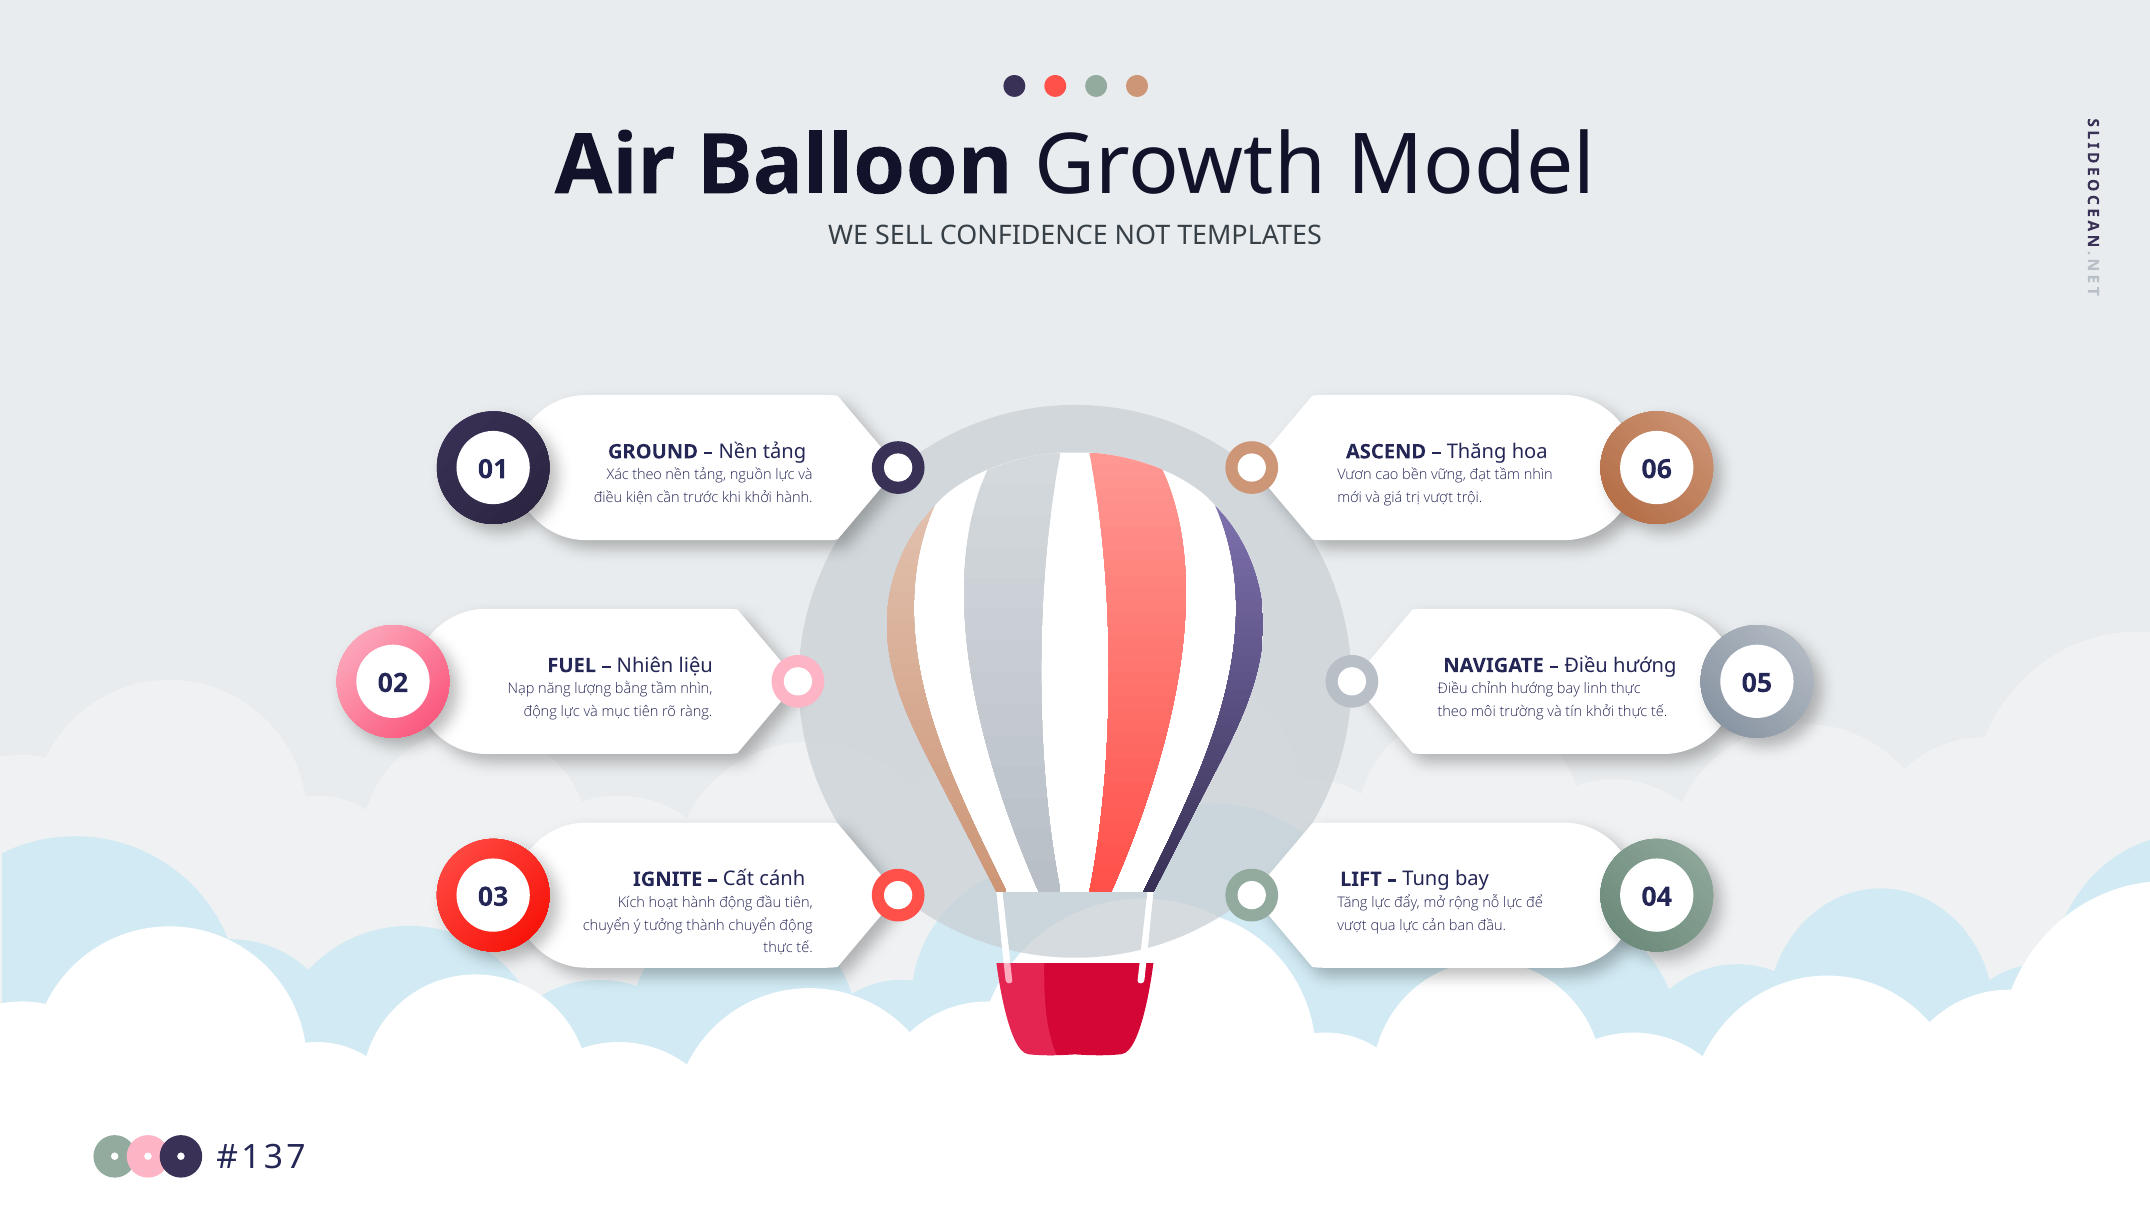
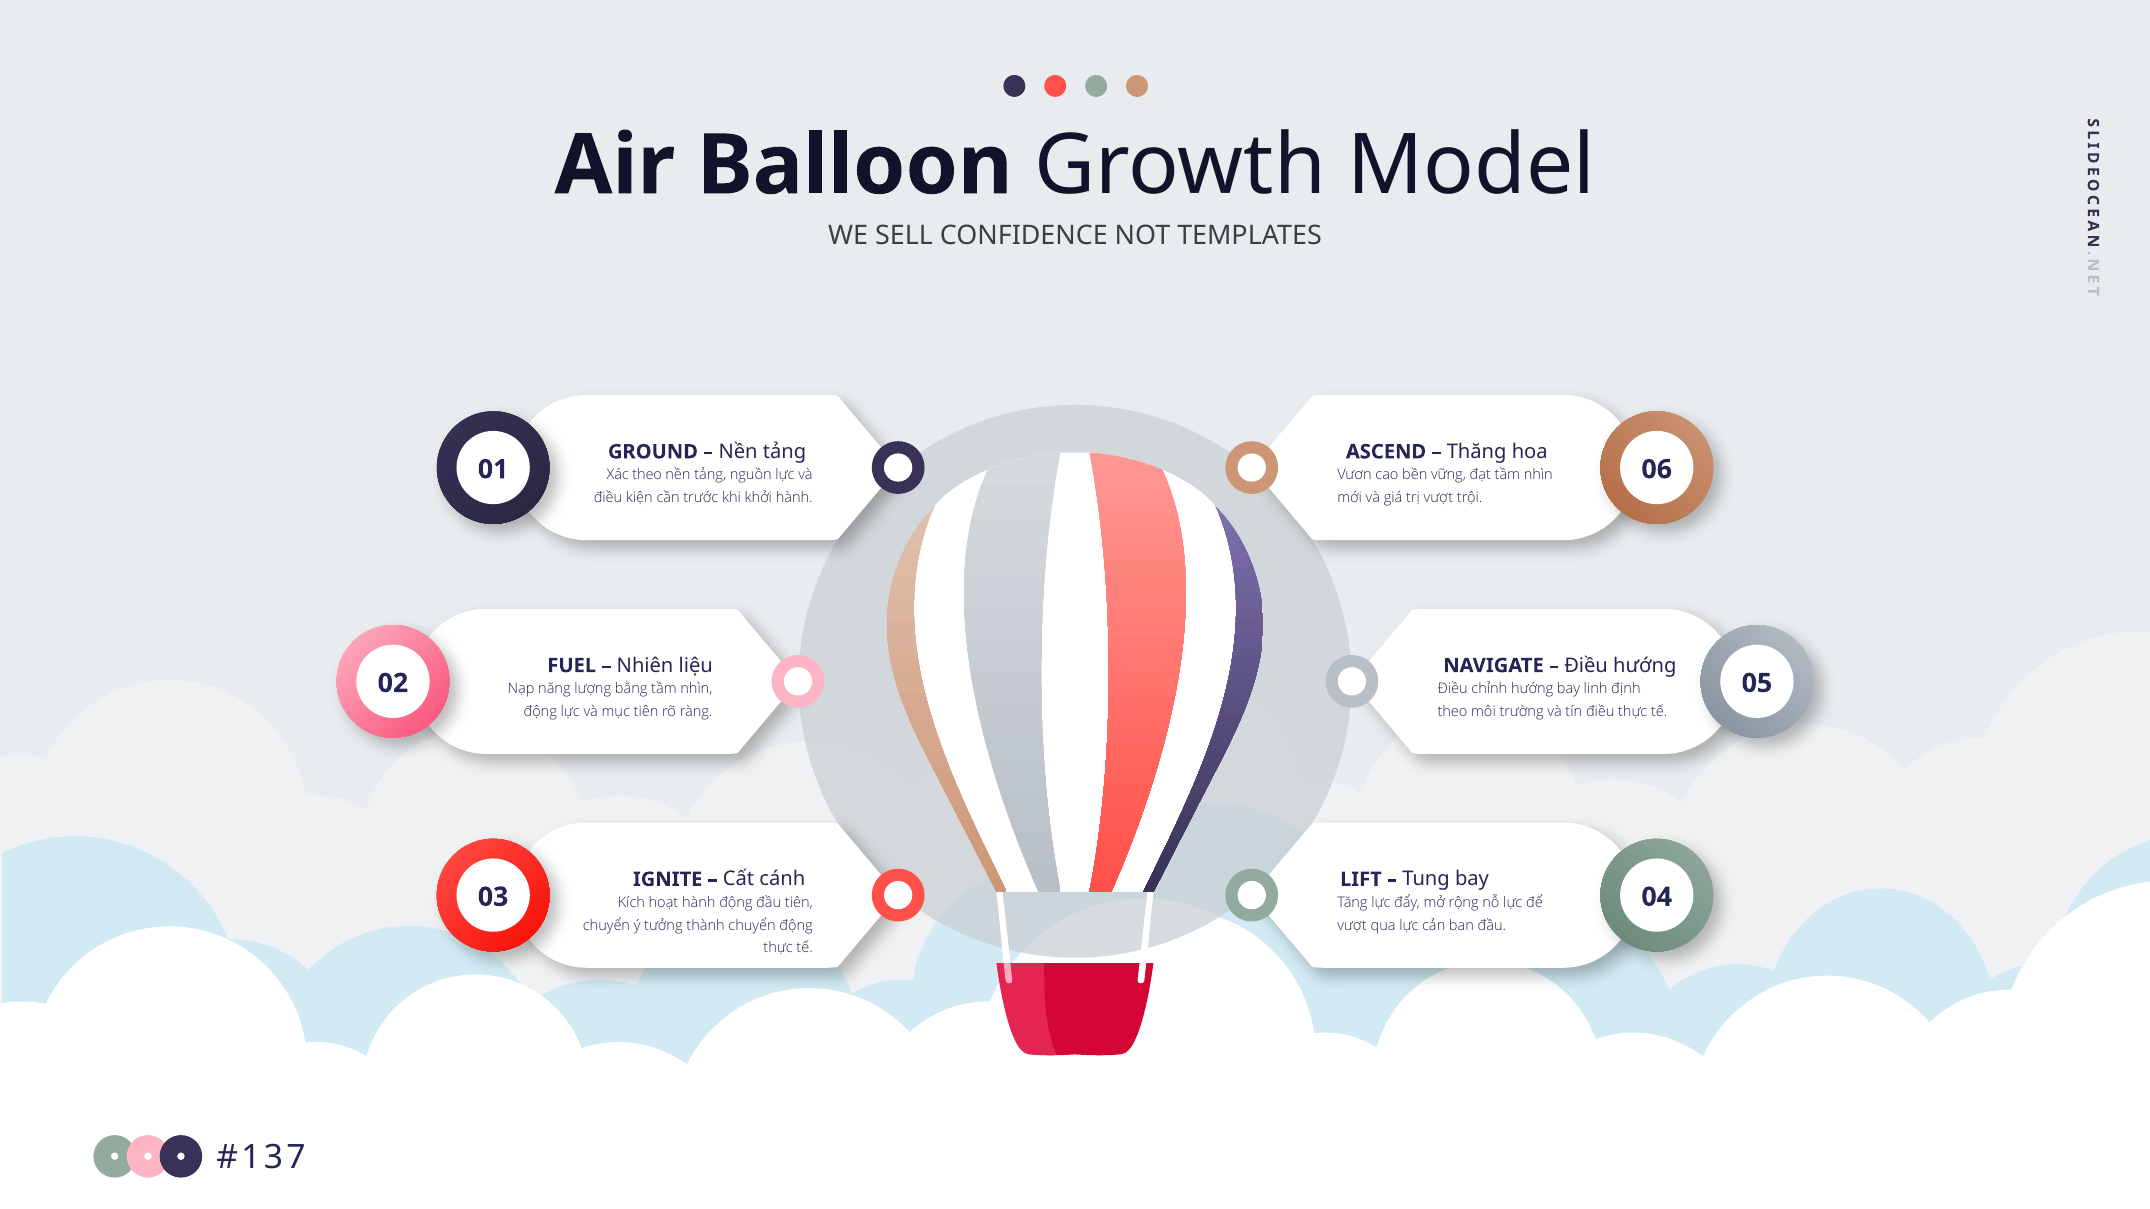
linh thực: thực -> định (1626, 689)
tín khởi: khởi -> điều (1600, 712)
